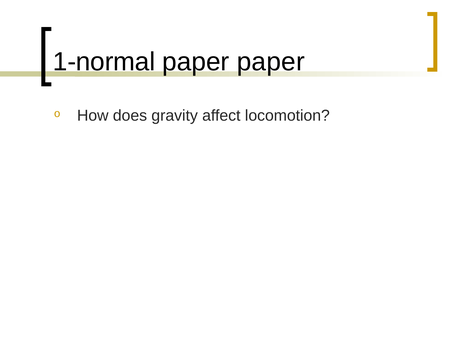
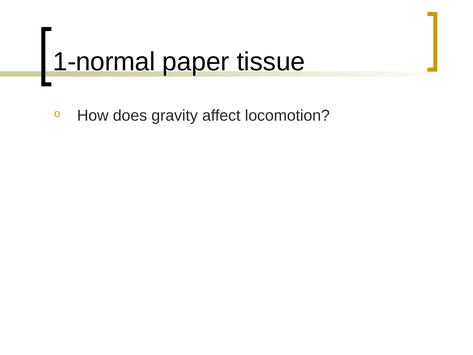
paper paper: paper -> tissue (271, 62)
